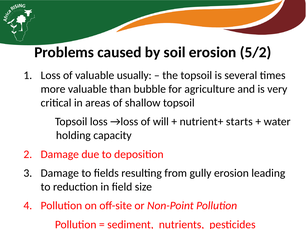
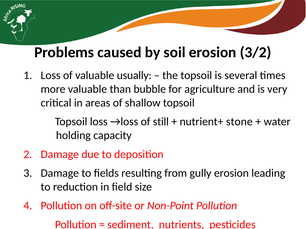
5/2: 5/2 -> 3/2 (256, 53)
will: will -> still (161, 122)
starts: starts -> stone (239, 122)
